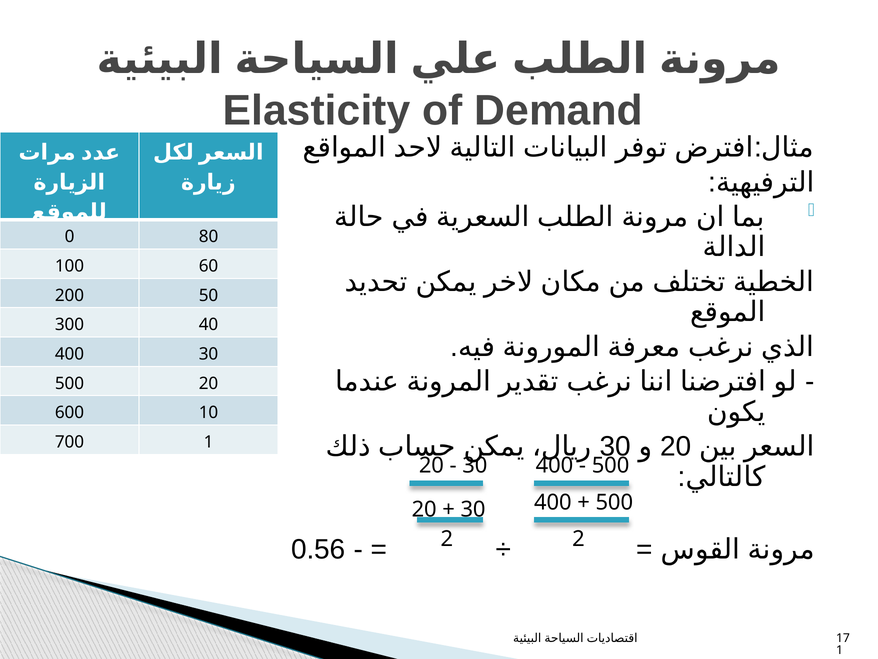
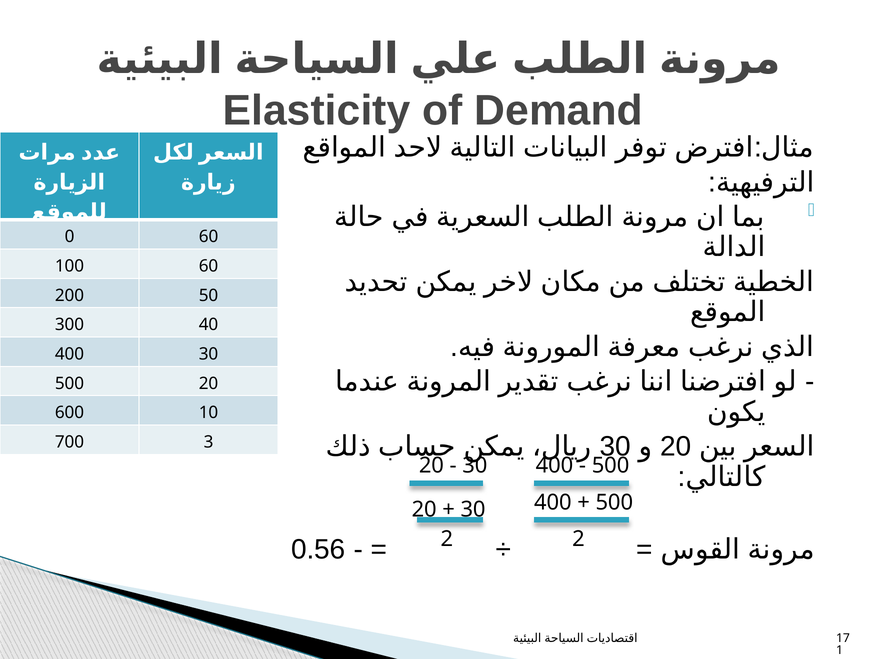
0 80: 80 -> 60 (209, 237)
700 1: 1 -> 3 (209, 442)
